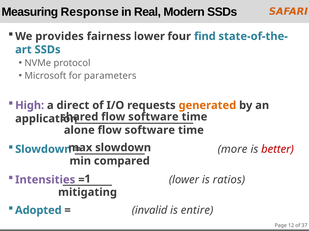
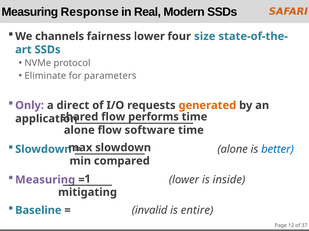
provides: provides -> channels (60, 36)
find: find -> size (205, 36)
Microsoft: Microsoft -> Eliminate (45, 76)
High: High -> Only (30, 106)
software: software -> performs (153, 117)
more: more -> alone (233, 150)
better colour: red -> blue (278, 150)
Intensities: Intensities -> Measuring (45, 180)
ratios: ratios -> inside (229, 180)
Adopted: Adopted -> Baseline (38, 211)
